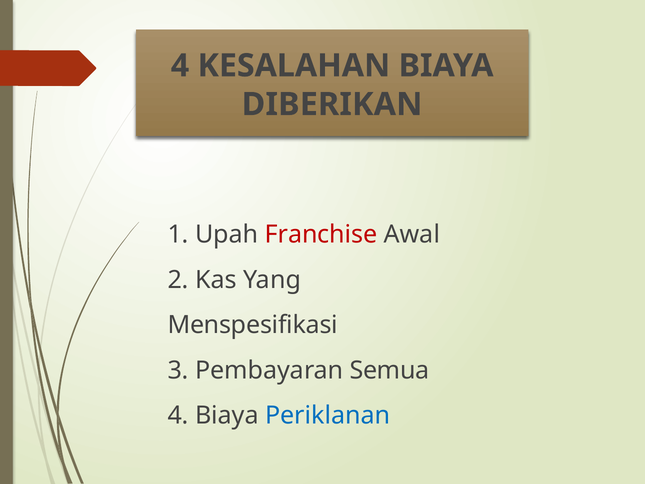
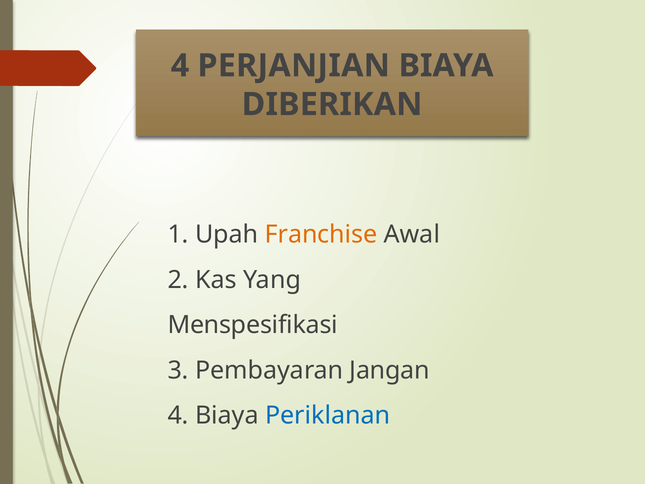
KESALAHAN: KESALAHAN -> PERJANJIAN (294, 66)
Franchise colour: red -> orange (321, 235)
Semua: Semua -> Jangan (389, 370)
